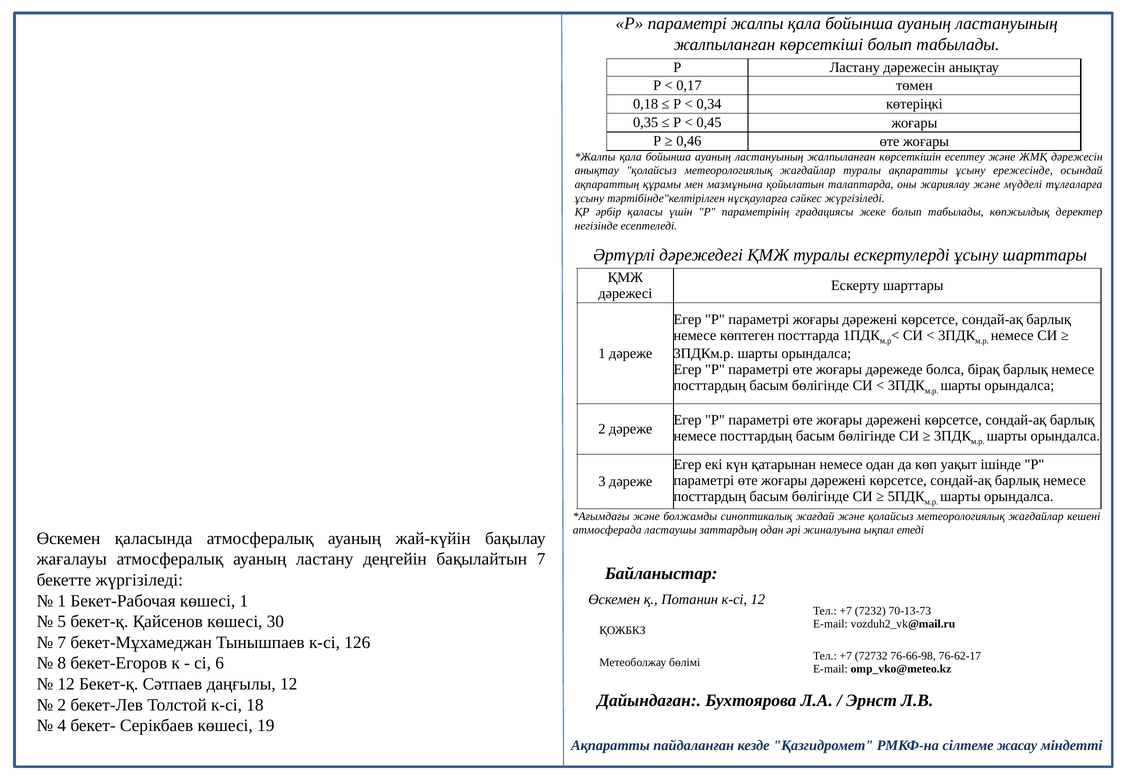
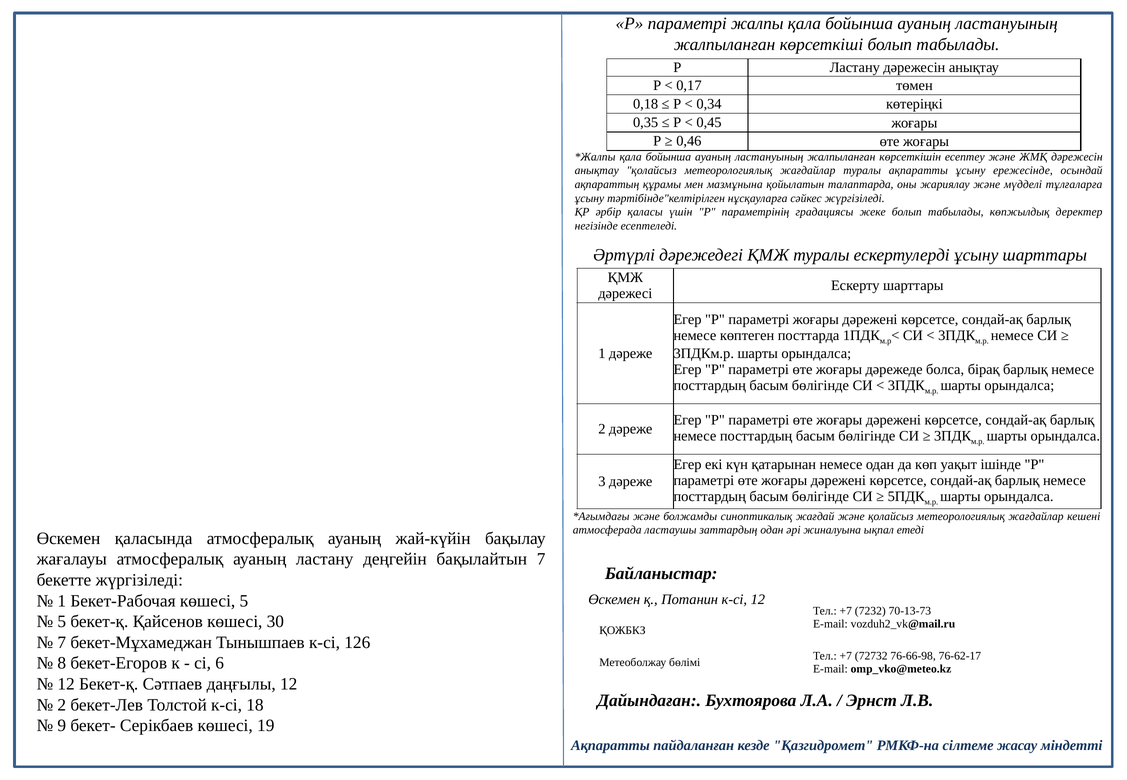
көшесі 1: 1 -> 5 (244, 601)
4: 4 -> 9 (62, 726)
